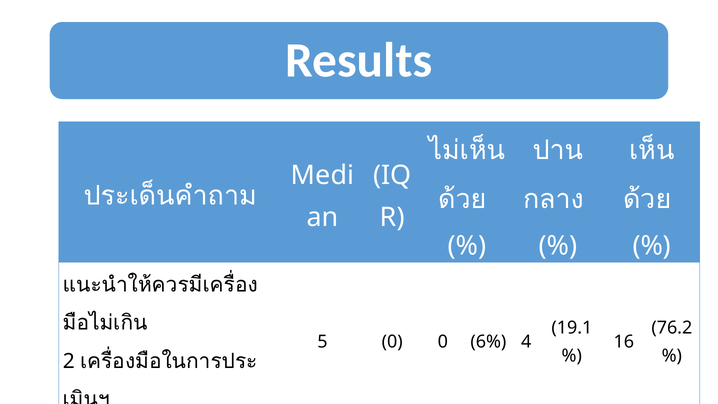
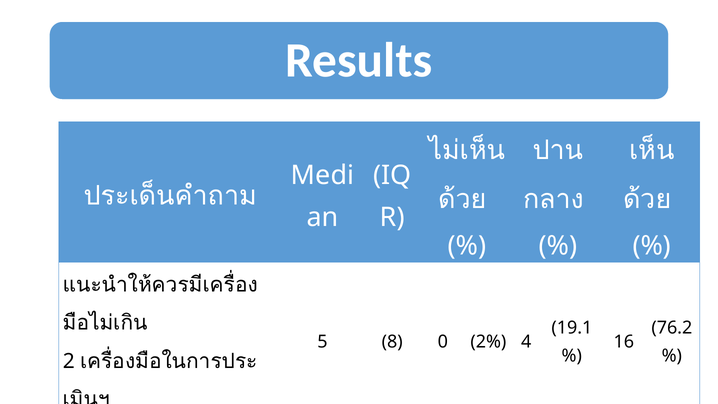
5 0: 0 -> 8 (392, 342)
6%: 6% -> 2% (488, 342)
